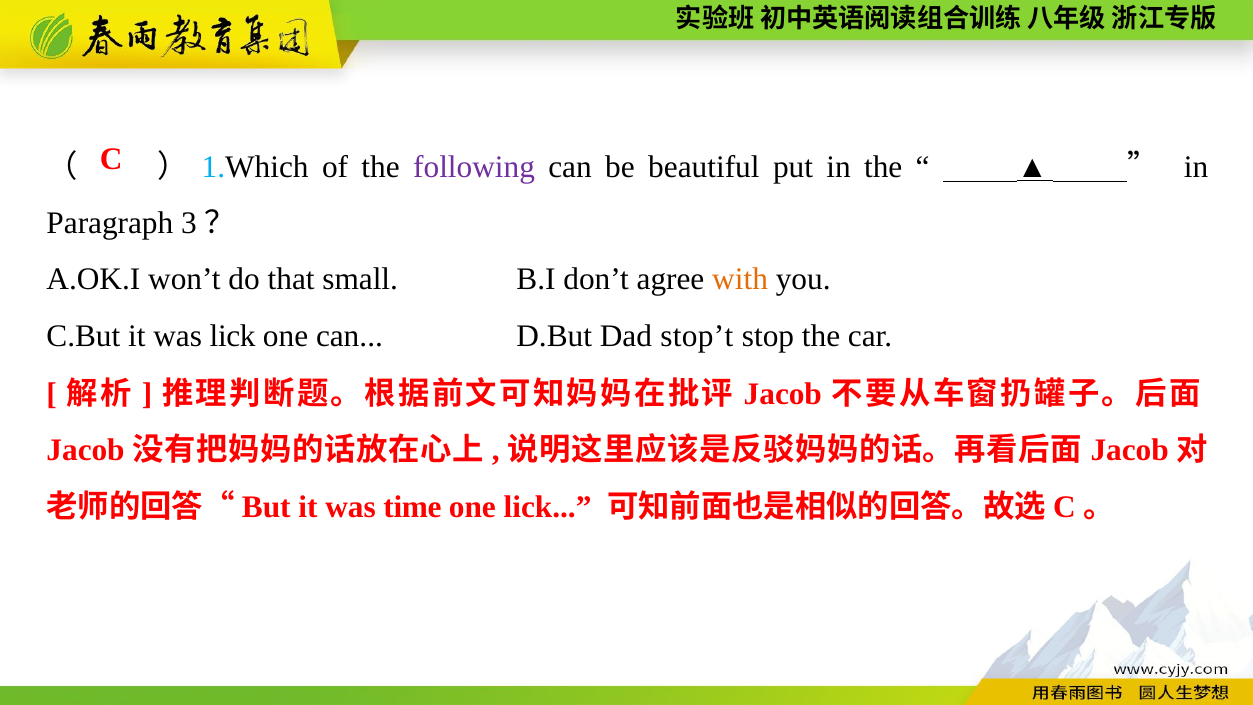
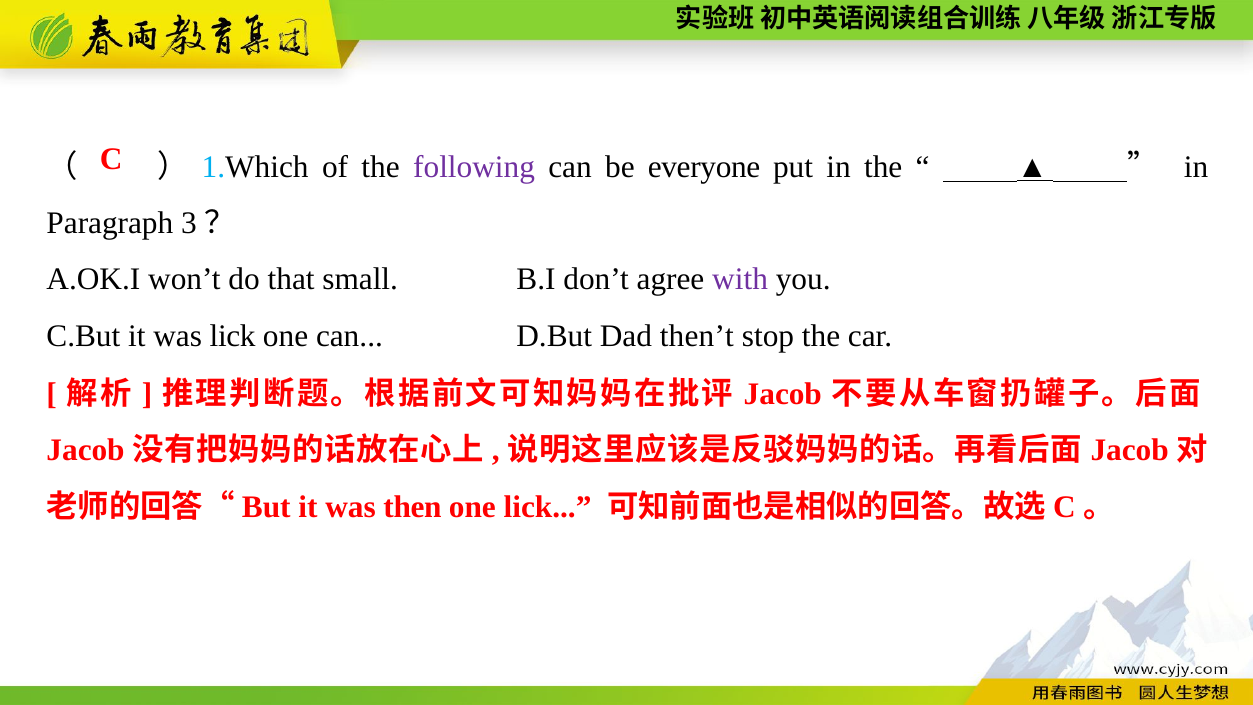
beautiful: beautiful -> everyone (704, 167)
with colour: orange -> purple (740, 279)
stop’t: stop’t -> then’t (697, 336)
time: time -> then (413, 507)
